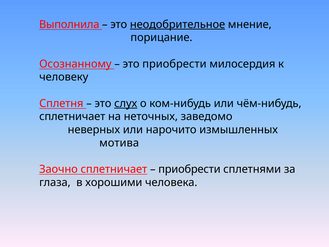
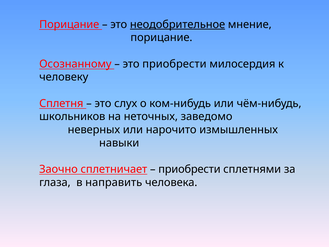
Выполнила: Выполнила -> Порицание (69, 24)
слух underline: present -> none (126, 103)
сплетничает: сплетничает -> школьников (72, 117)
мотива: мотива -> навыки (119, 143)
хорошими: хорошими -> направить (114, 182)
